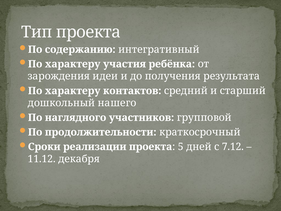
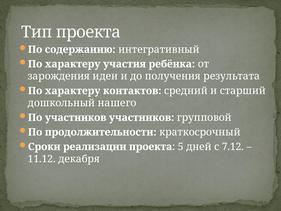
По наглядного: наглядного -> участников (76, 117)
